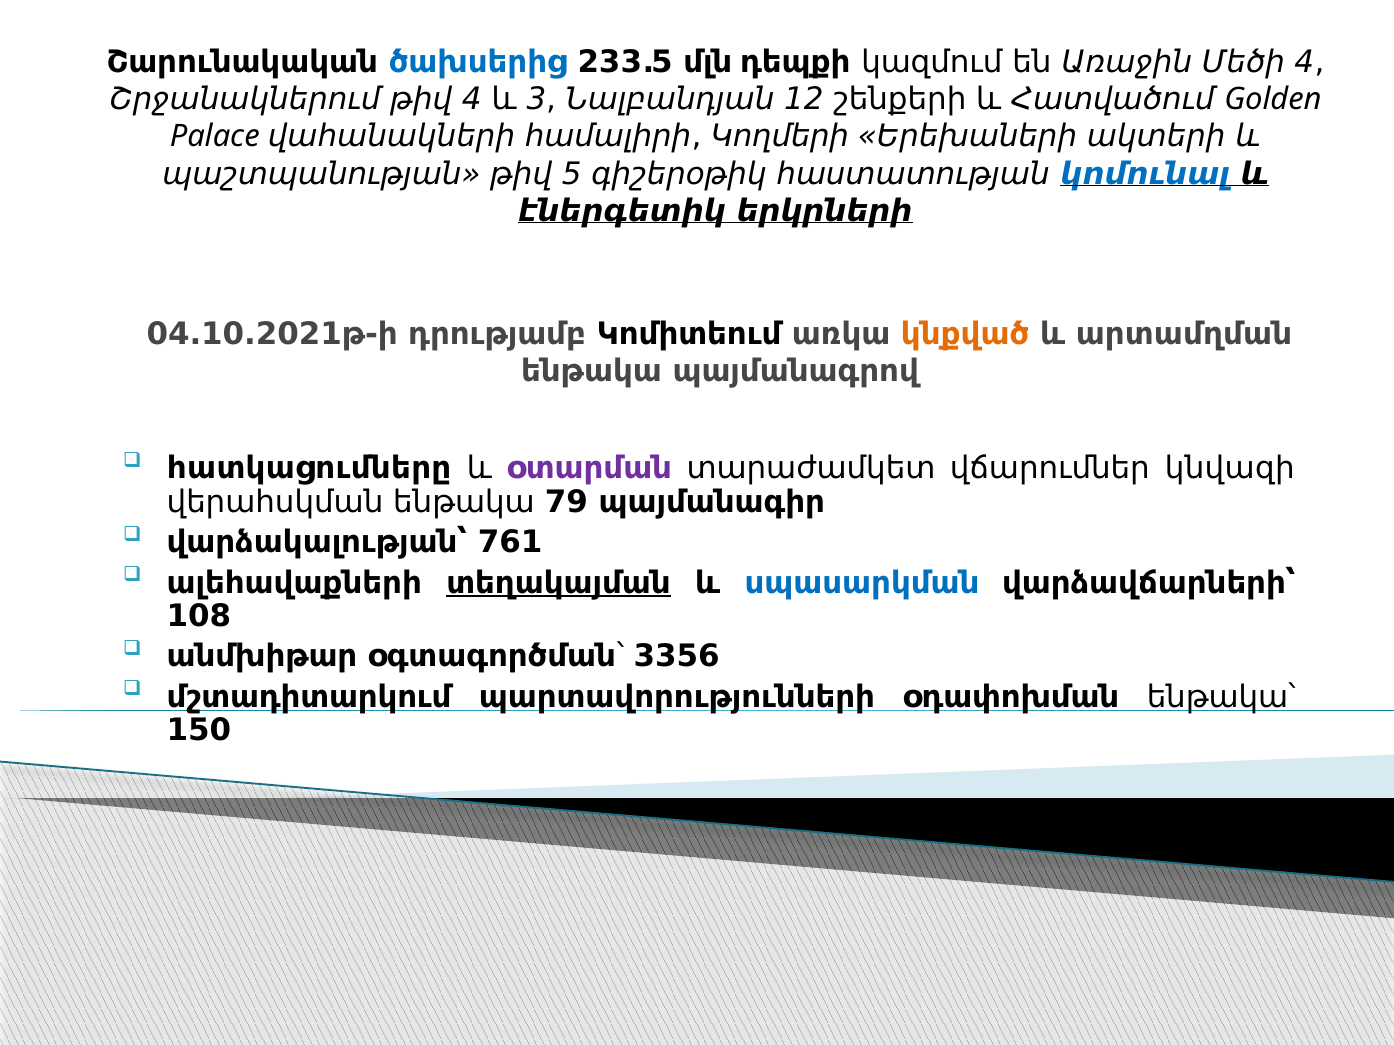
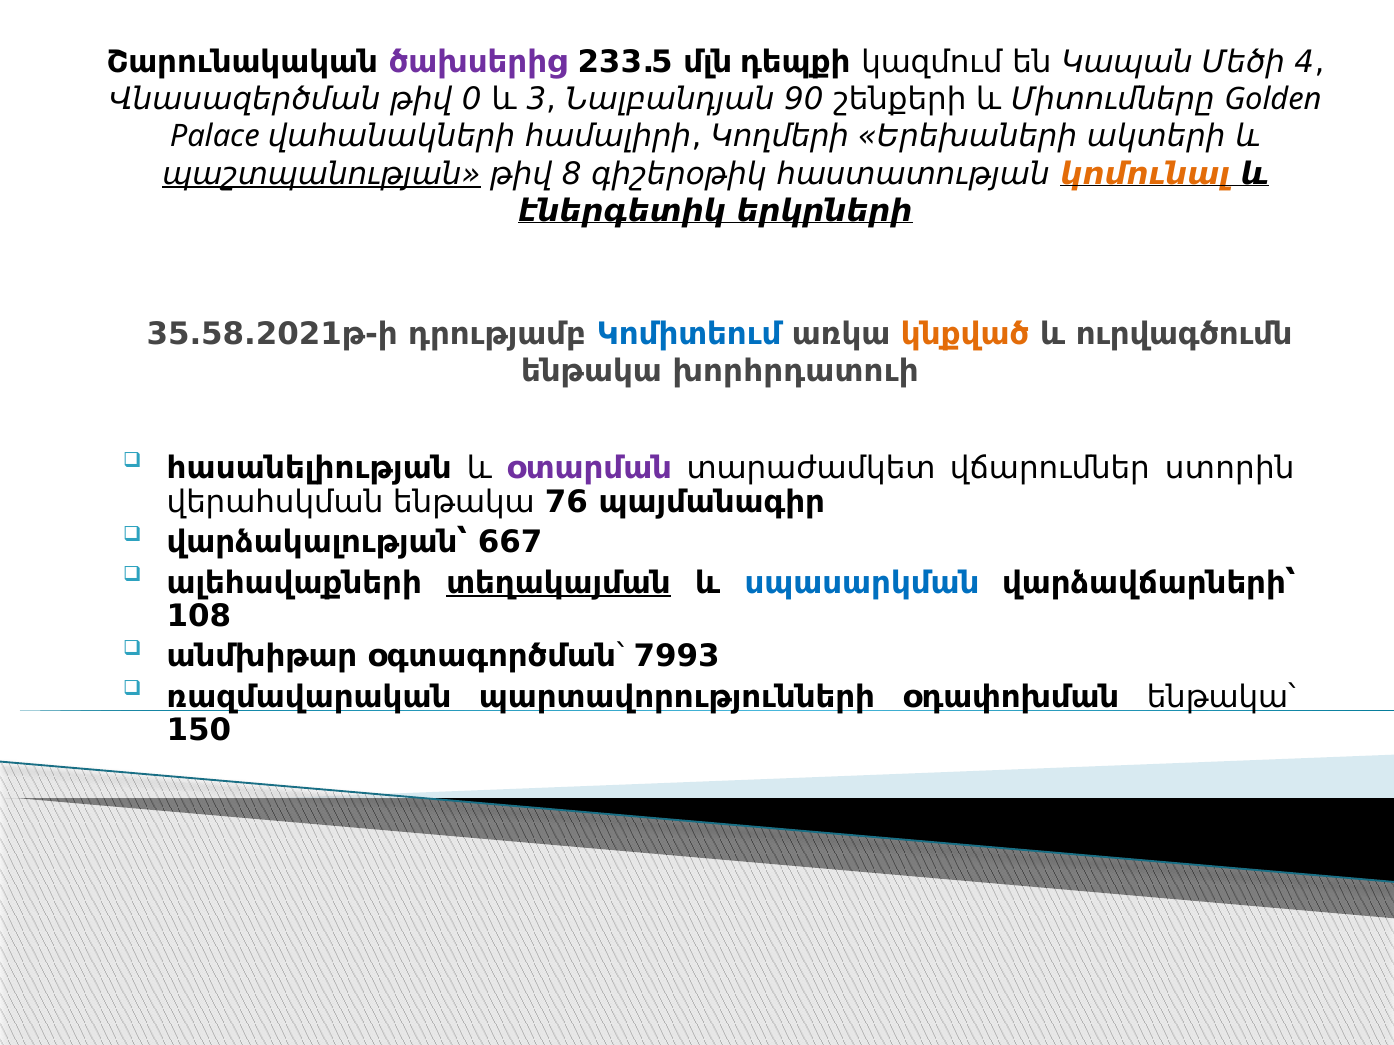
ծախսերից colour: blue -> purple (478, 62)
Առաջին: Առաջին -> Կապան (1127, 62)
Շրջանակներում: Շրջանակներում -> Վնասազերծման (245, 100)
թիվ 4: 4 -> 0 (472, 100)
12: 12 -> 90 (804, 100)
Հատվածում: Հատվածում -> Միտումները (1113, 100)
պաշտպանության underline: none -> present (321, 174)
5: 5 -> 8 (572, 174)
կոմունալ colour: blue -> orange (1145, 174)
04.10.2021թ-ի: 04.10.2021թ-ի -> 35.58.2021թ-ի (272, 334)
Կոմիտեում colour: black -> blue (689, 334)
արտամղման: արտամղման -> ուրվագծումն (1184, 334)
պայմանագրով: պայմանագրով -> խորհրդատուի (796, 372)
հատկացումները: հատկացումները -> հասանելիության (309, 469)
կնվազի: կնվազի -> ստորին (1230, 469)
79: 79 -> 76 (566, 502)
761: 761 -> 667 (510, 543)
3356: 3356 -> 7993 (677, 657)
մշտադիտարկում: մշտադիտարկում -> ռազմավարական (309, 697)
